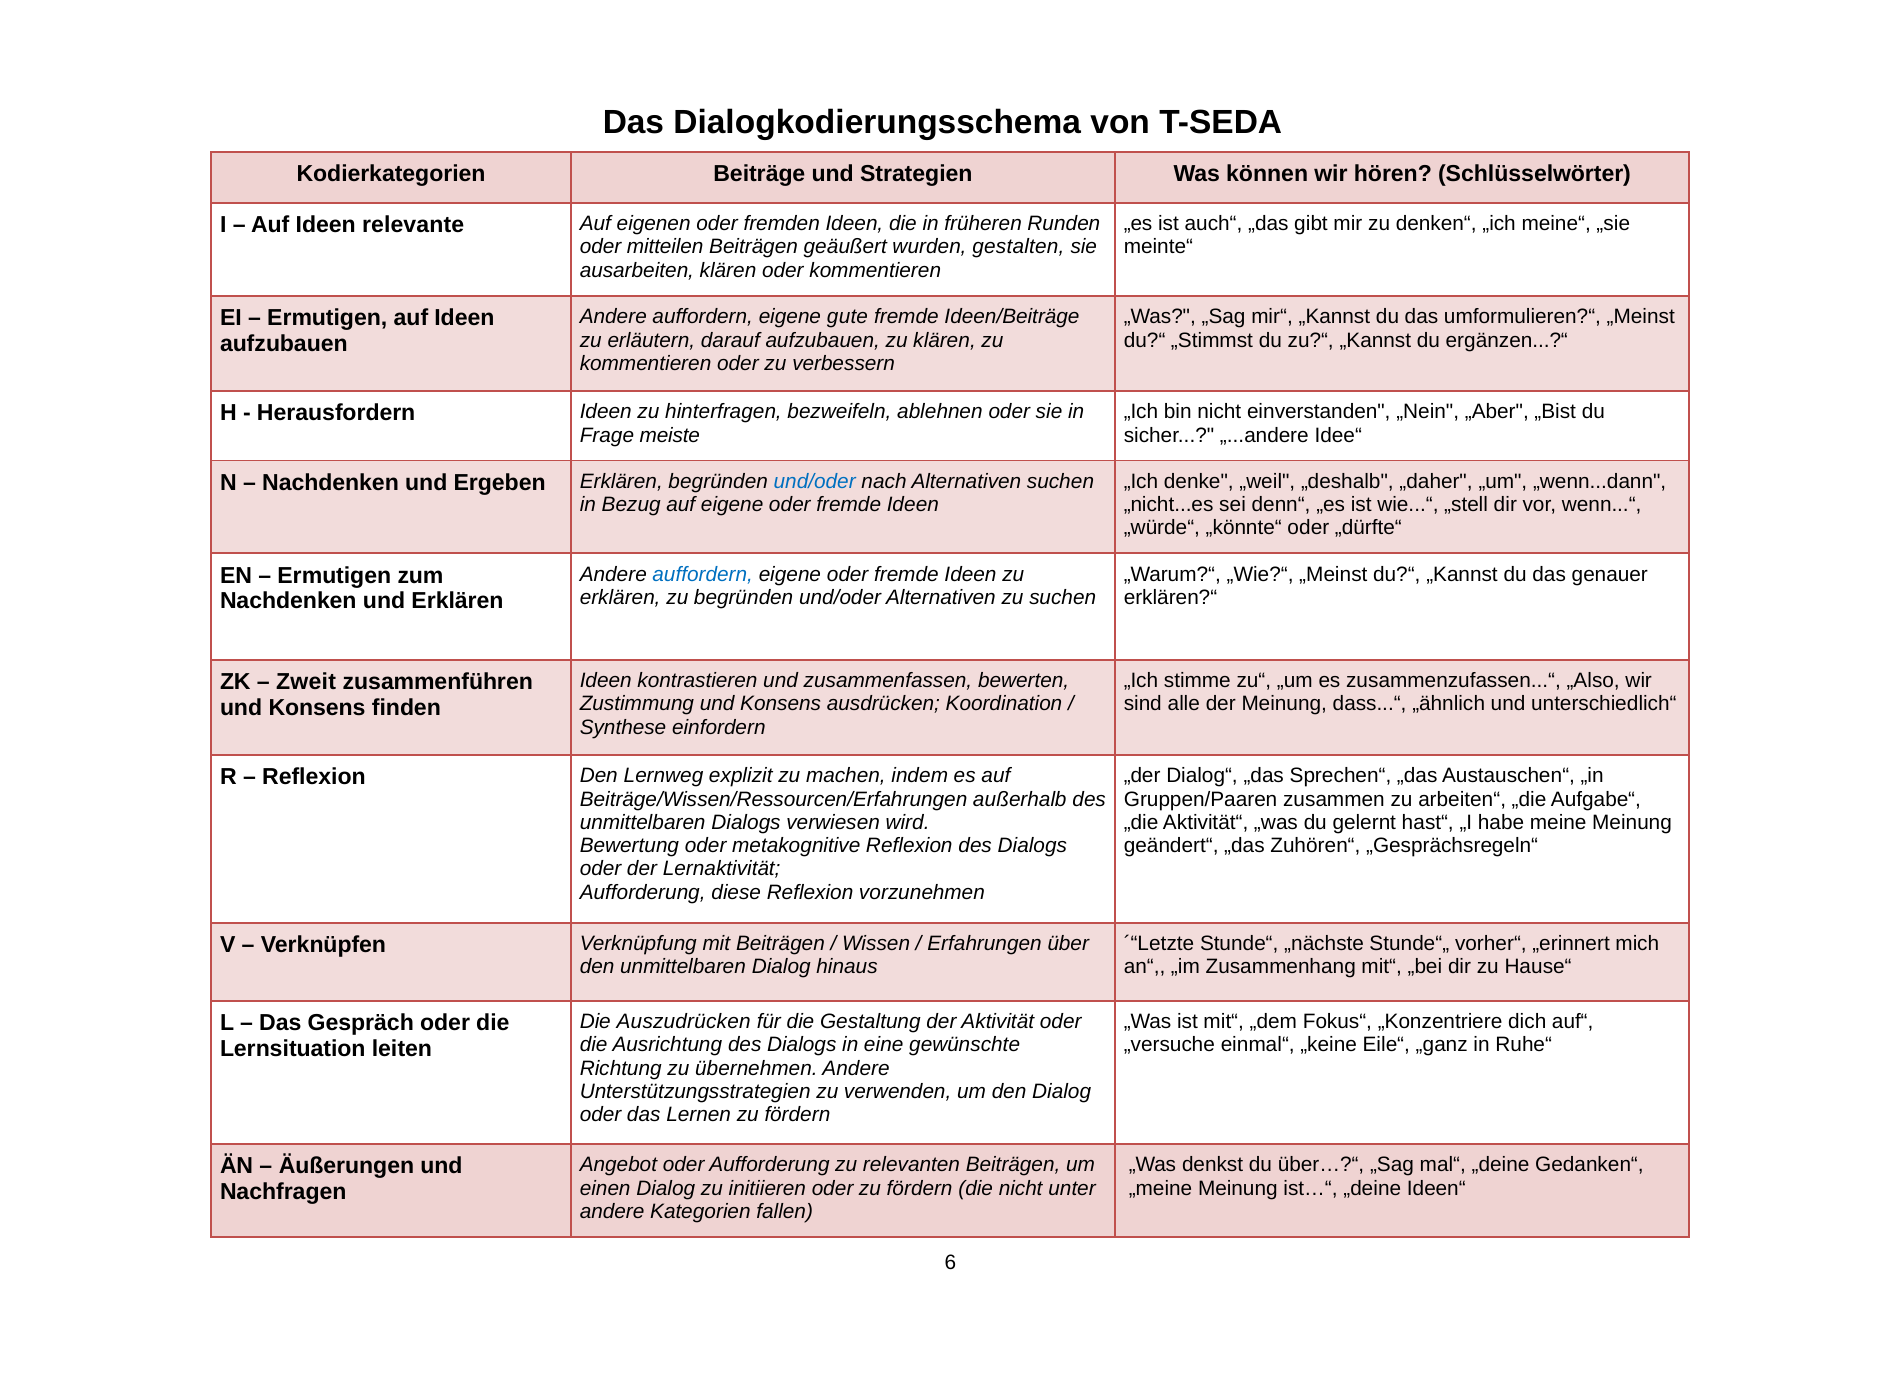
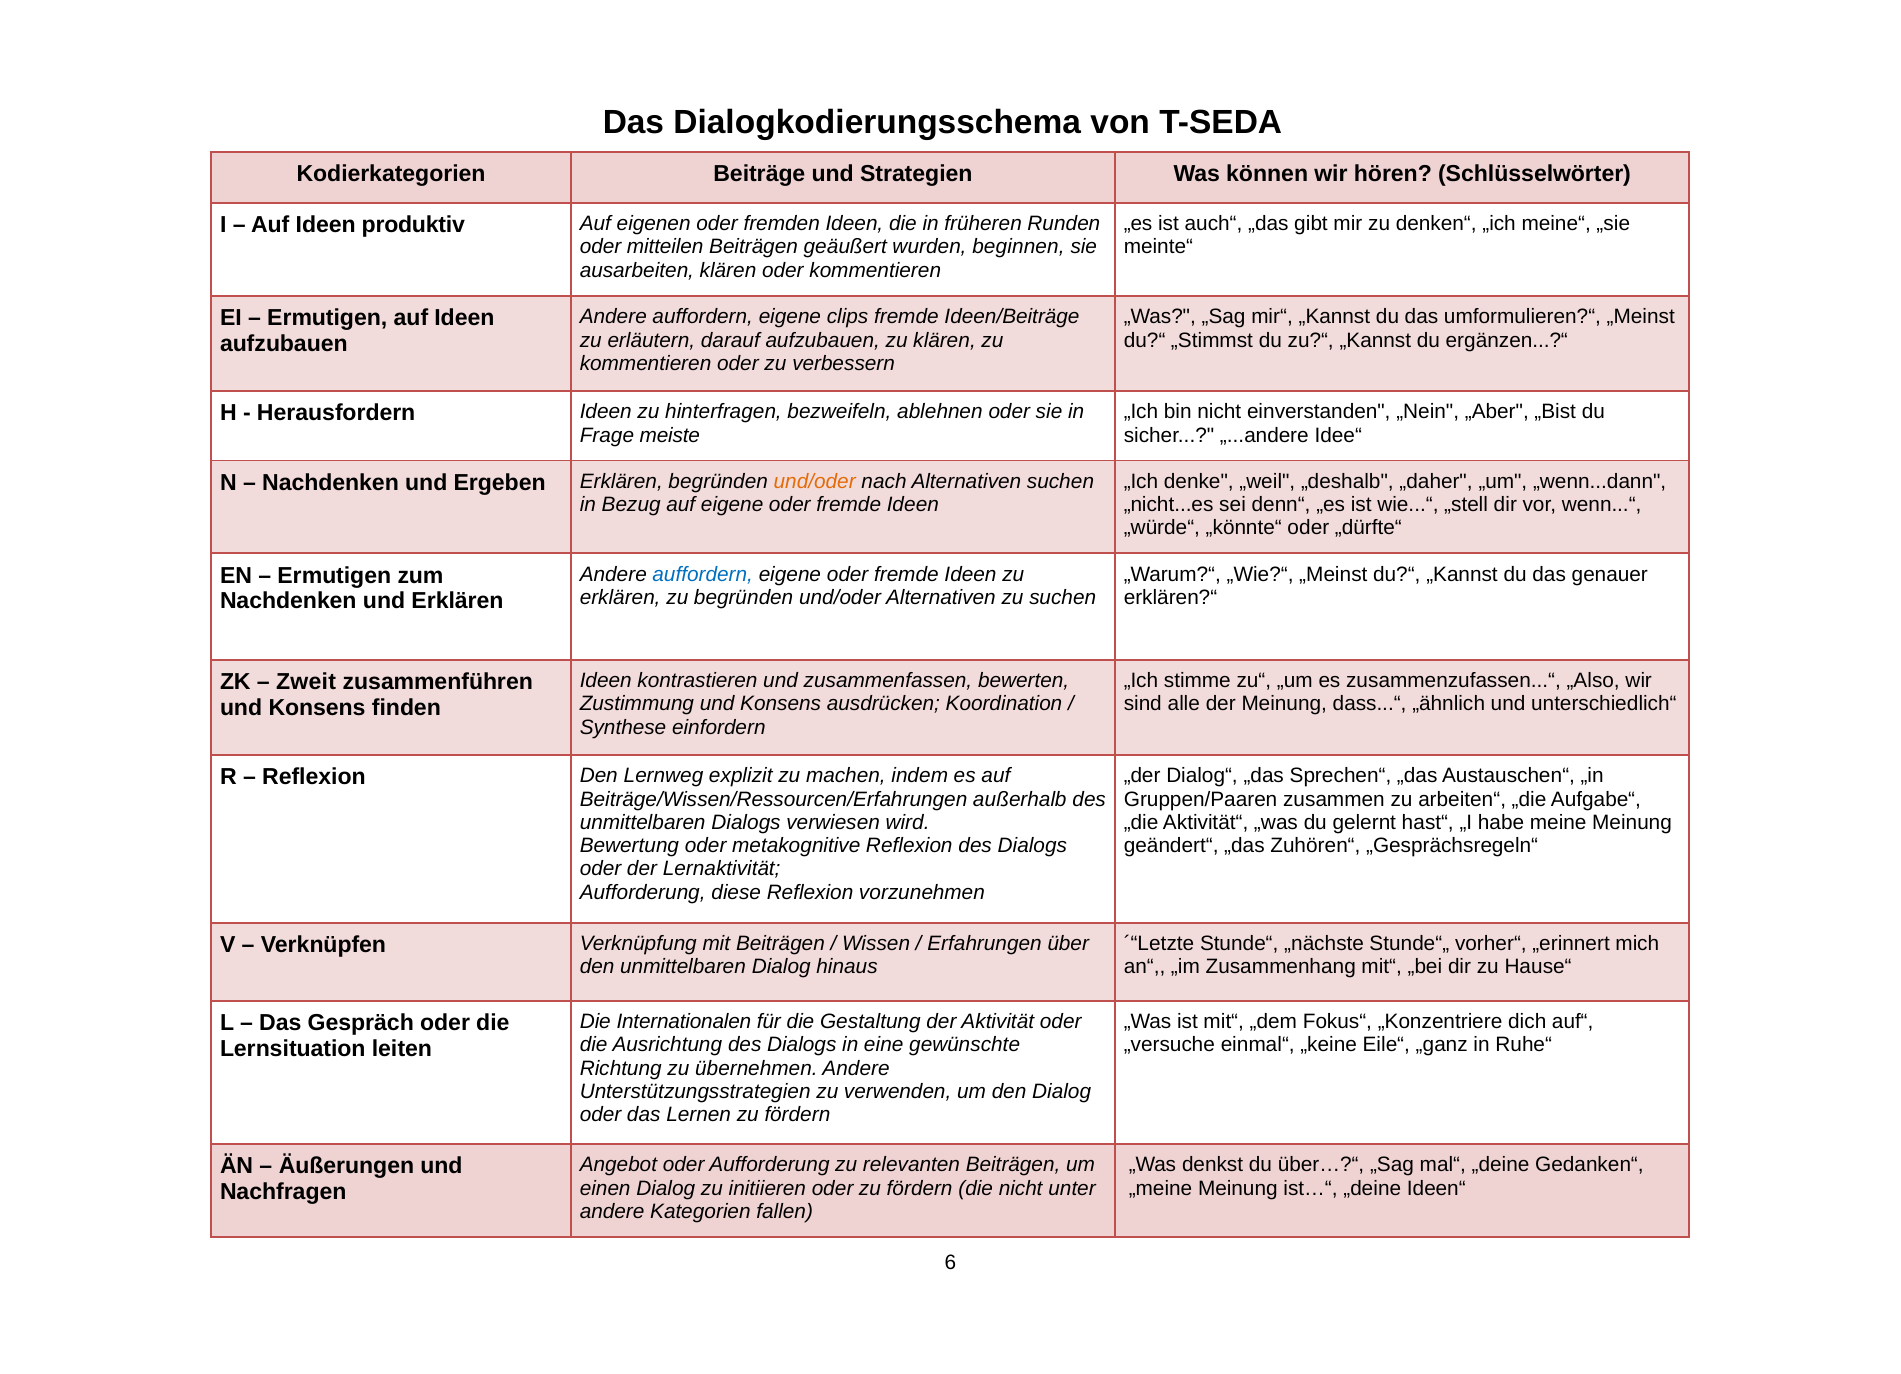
relevante: relevante -> produktiv (413, 225)
gestalten: gestalten -> beginnen (1018, 247)
gute: gute -> clips (848, 317)
und/oder colour: blue -> orange (815, 481)
Auszudrücken: Auszudrücken -> Internationalen (684, 1022)
